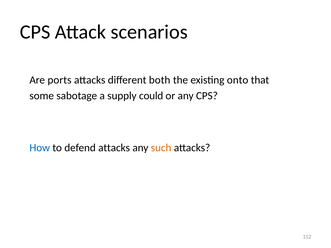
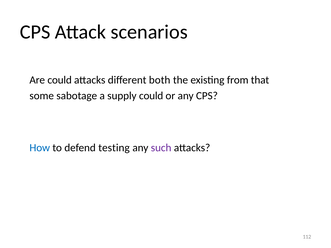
Are ports: ports -> could (60, 80)
onto: onto -> from (238, 80)
defend attacks: attacks -> testing (114, 148)
such colour: orange -> purple (161, 148)
